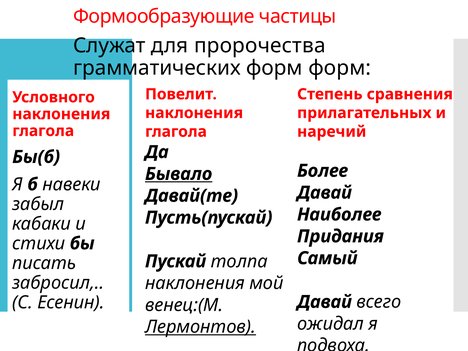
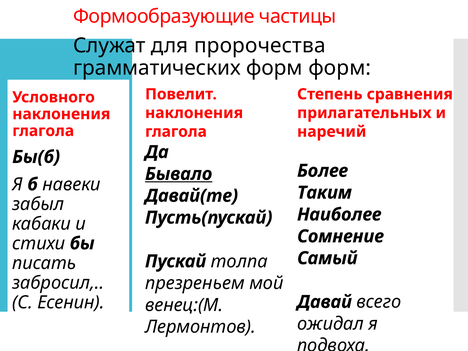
Давай: Давай -> Таким (324, 193)
Придания: Придания -> Сомнение (340, 236)
наклонения: наклонения -> презреньем (195, 283)
Лермонтов underline: present -> none (200, 327)
